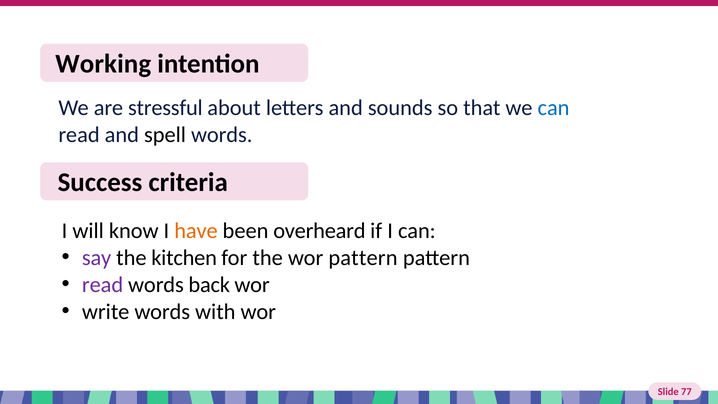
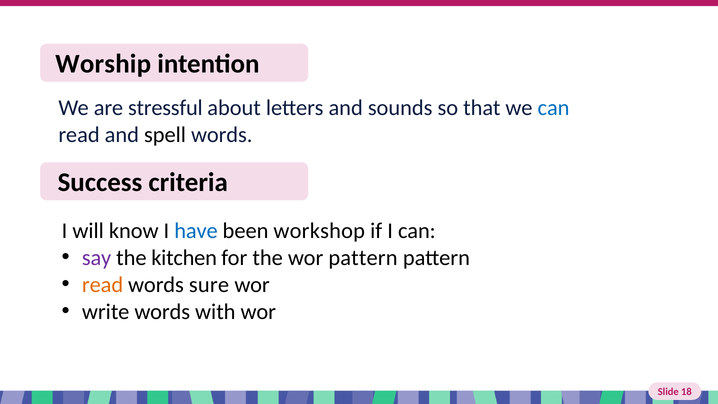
Working: Working -> Worship (103, 64)
have colour: orange -> blue (196, 231)
overheard: overheard -> workshop (319, 231)
read colour: purple -> orange (103, 285)
back: back -> sure (209, 285)
77: 77 -> 18 (686, 392)
